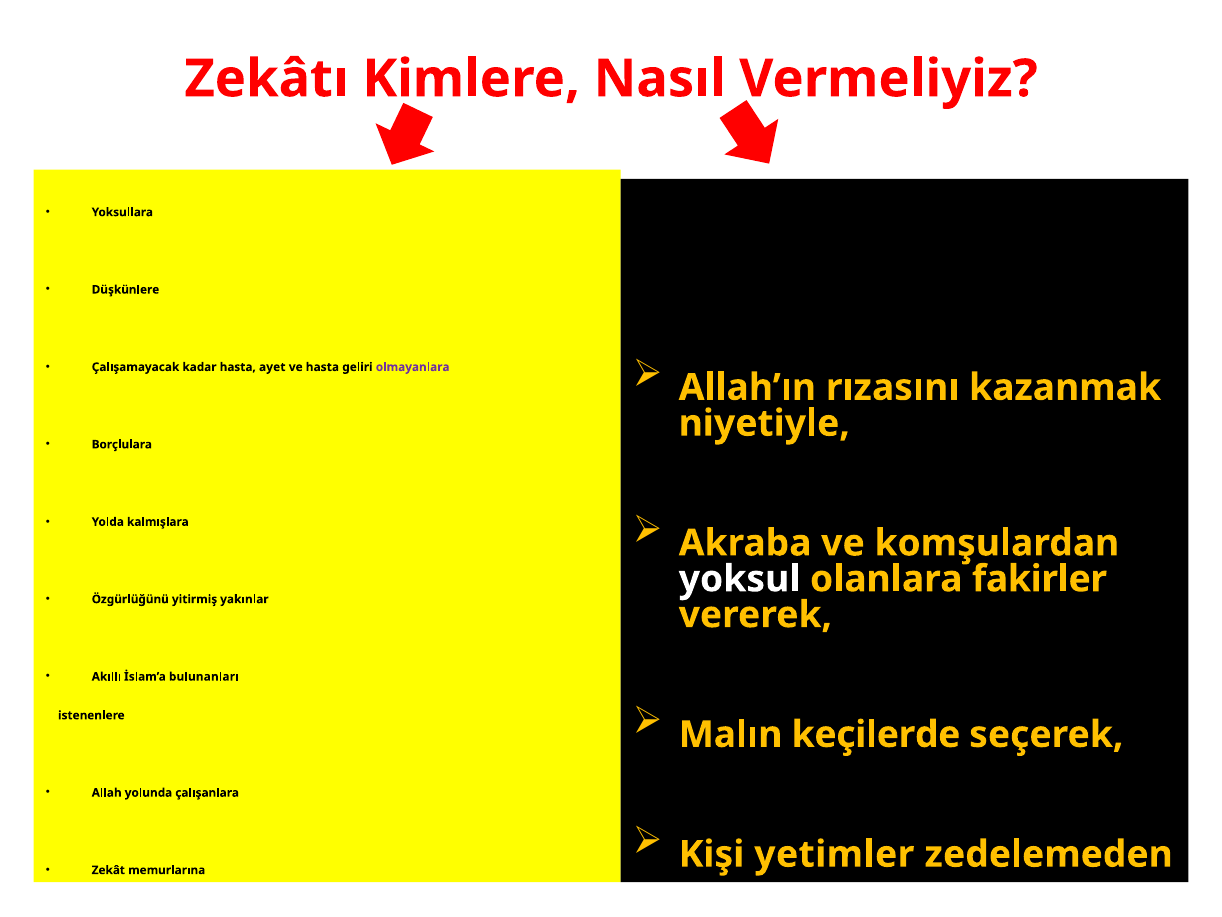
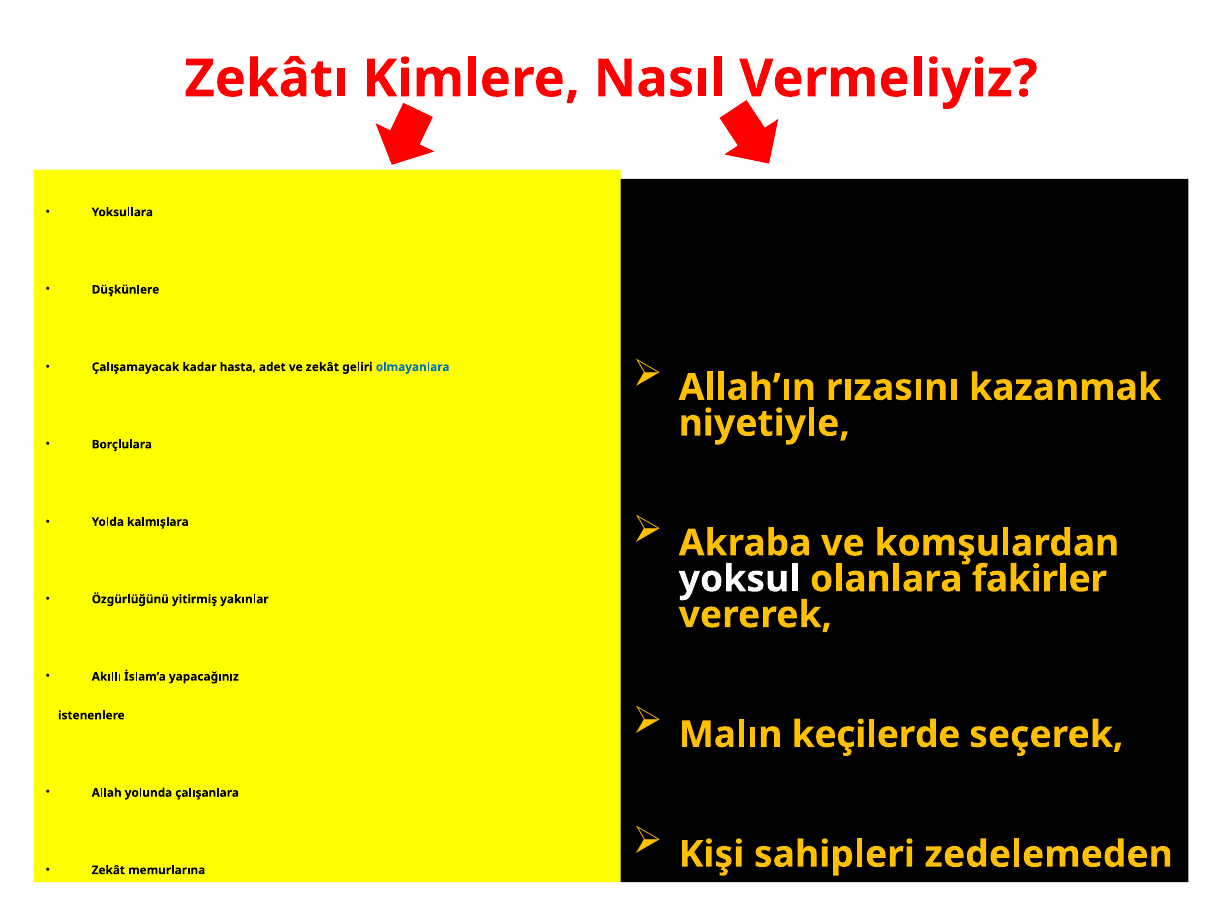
ayet: ayet -> adet (272, 367)
ve hasta: hasta -> zekât (322, 367)
olmayanlara colour: purple -> blue (413, 367)
bulunanları: bulunanları -> yapacağınız (204, 676)
yetimler: yetimler -> sahipleri (834, 854)
